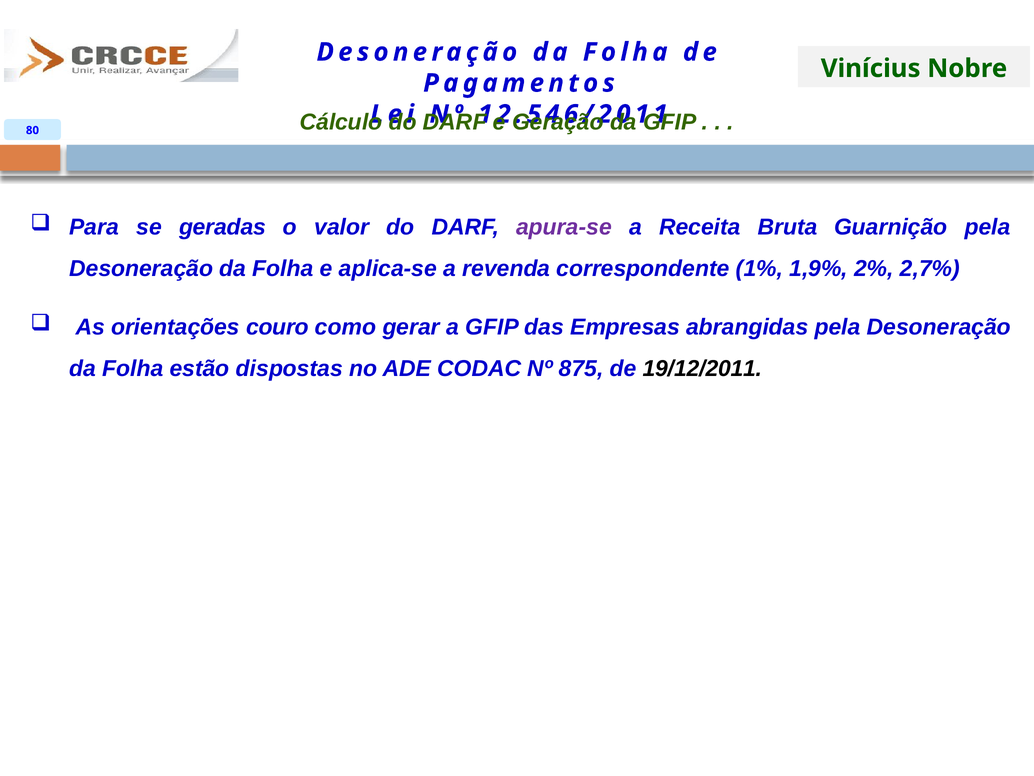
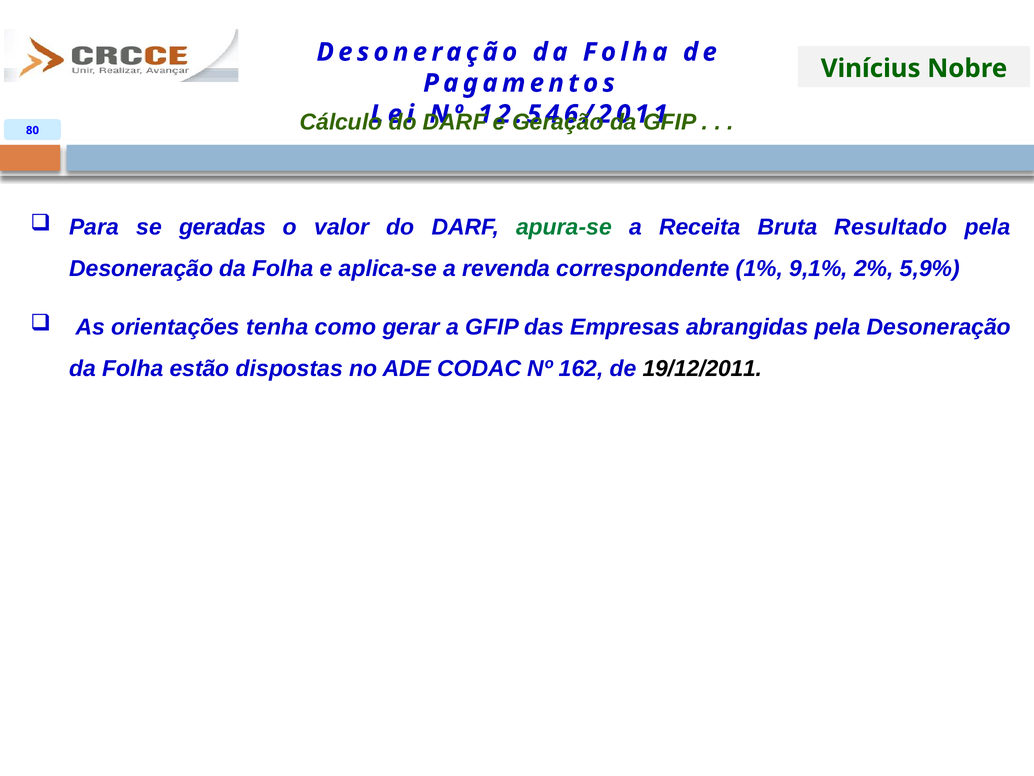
apura-se colour: purple -> green (564, 227)
Guarnição: Guarnição -> Resultado (891, 227)
1,9%: 1,9% -> 9,1% (819, 268)
2,7%: 2,7% -> 5,9% (930, 268)
couro: couro -> tenha (277, 327)
875: 875 -> 162 (581, 368)
